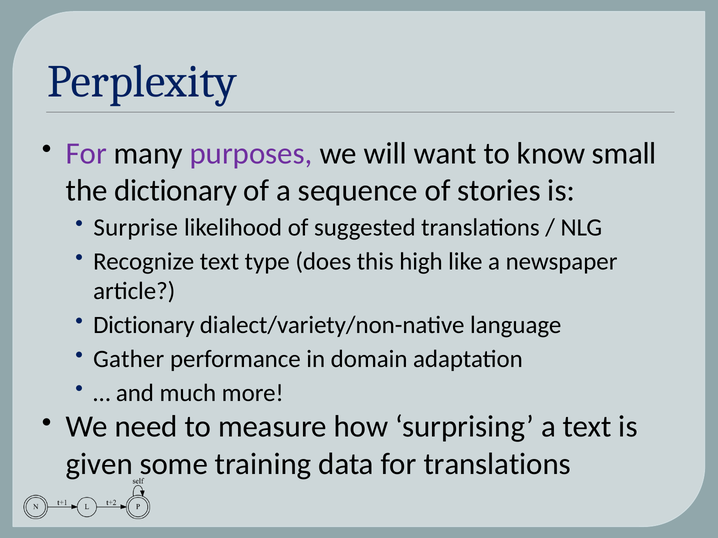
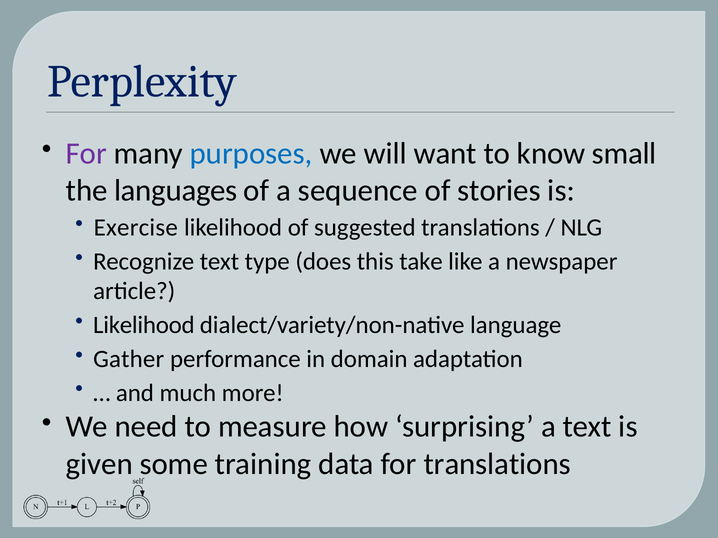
purposes colour: purple -> blue (251, 154)
the dictionary: dictionary -> languages (176, 191)
Surprise: Surprise -> Exercise (136, 228)
high: high -> take (421, 262)
Dictionary: Dictionary -> Likelihood (144, 325)
